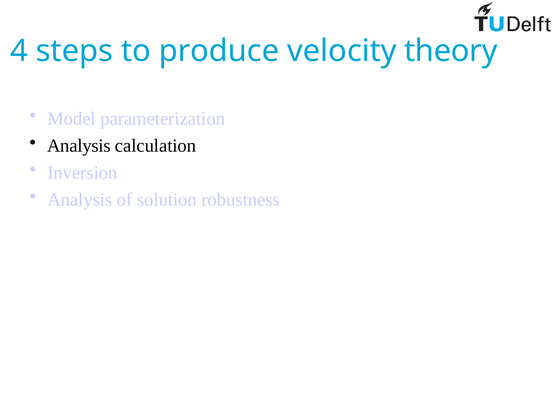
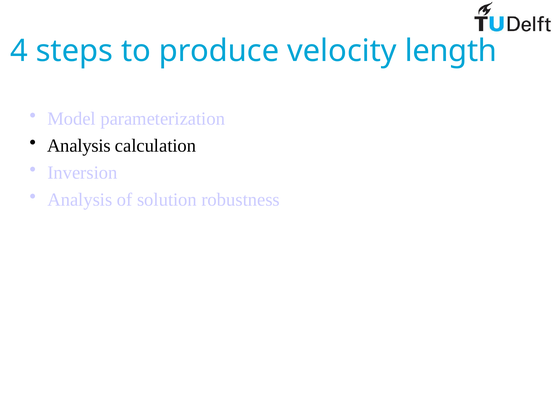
theory: theory -> length (451, 51)
